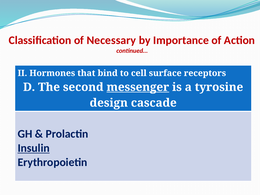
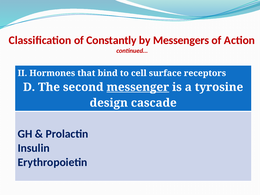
Necessary: Necessary -> Constantly (111, 40)
Importance: Importance -> Messengers (181, 40)
Insulin underline: present -> none (34, 148)
